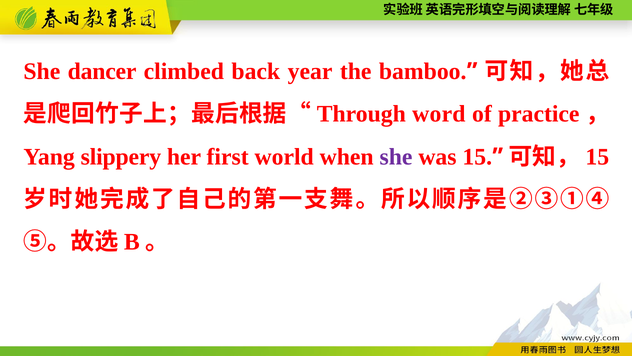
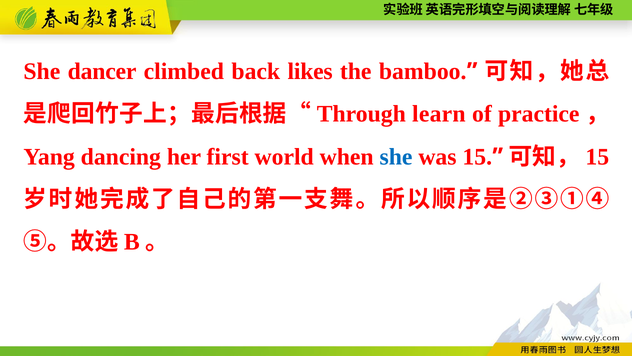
year: year -> likes (310, 71)
word: word -> learn (439, 114)
slippery: slippery -> dancing (121, 156)
she colour: purple -> blue (396, 156)
